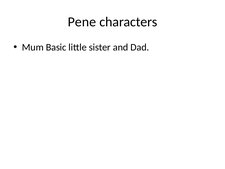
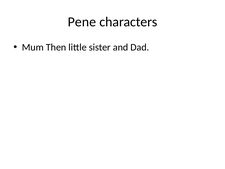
Basic: Basic -> Then (56, 47)
